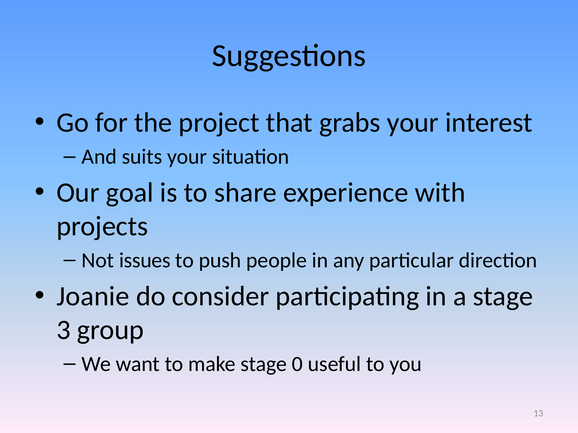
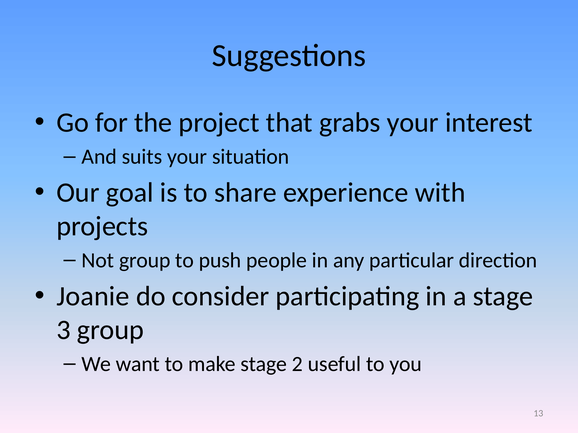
Not issues: issues -> group (145, 261)
0: 0 -> 2 (297, 364)
